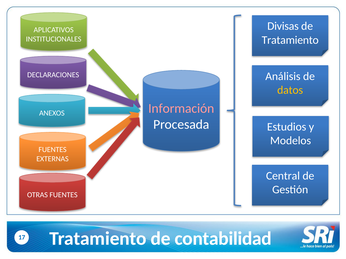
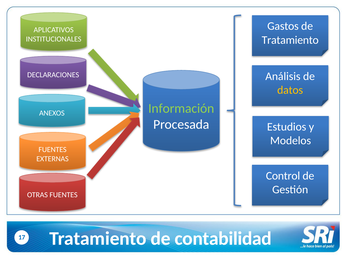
Divisas: Divisas -> Gastos (283, 26)
Información colour: pink -> light green (181, 109)
Central: Central -> Control (283, 176)
